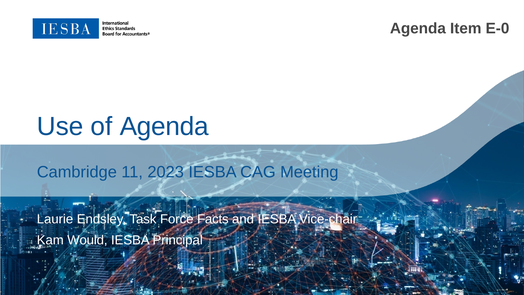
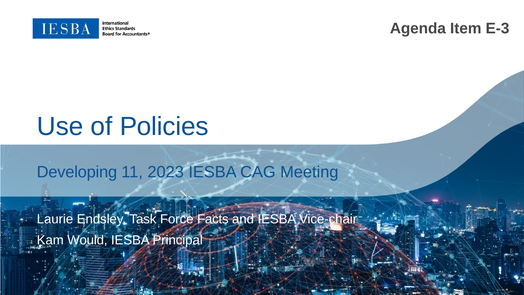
E-0: E-0 -> E-3 (497, 28)
of Agenda: Agenda -> Policies (164, 127)
Cambridge: Cambridge -> Developing (77, 172)
